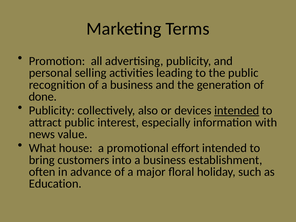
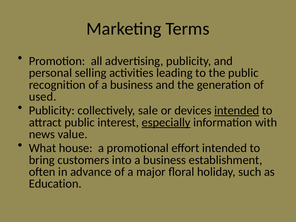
done: done -> used (43, 97)
also: also -> sale (148, 111)
especially underline: none -> present (166, 122)
